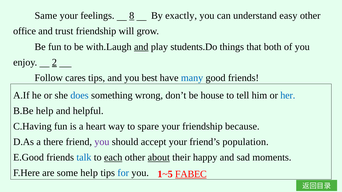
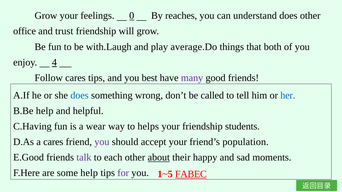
Same: Same -> Grow (46, 16)
8: 8 -> 0 (132, 16)
exactly: exactly -> reaches (181, 16)
understand easy: easy -> does (288, 16)
and underline: present -> none (141, 47)
students.Do: students.Do -> average.Do (194, 47)
2: 2 -> 4 (54, 62)
many colour: blue -> purple (192, 78)
house: house -> called (212, 95)
heart: heart -> wear (96, 127)
spare: spare -> helps (148, 127)
because: because -> students (242, 127)
a there: there -> cares (53, 142)
talk colour: blue -> purple (84, 158)
each underline: present -> none (113, 158)
for colour: blue -> purple (123, 173)
